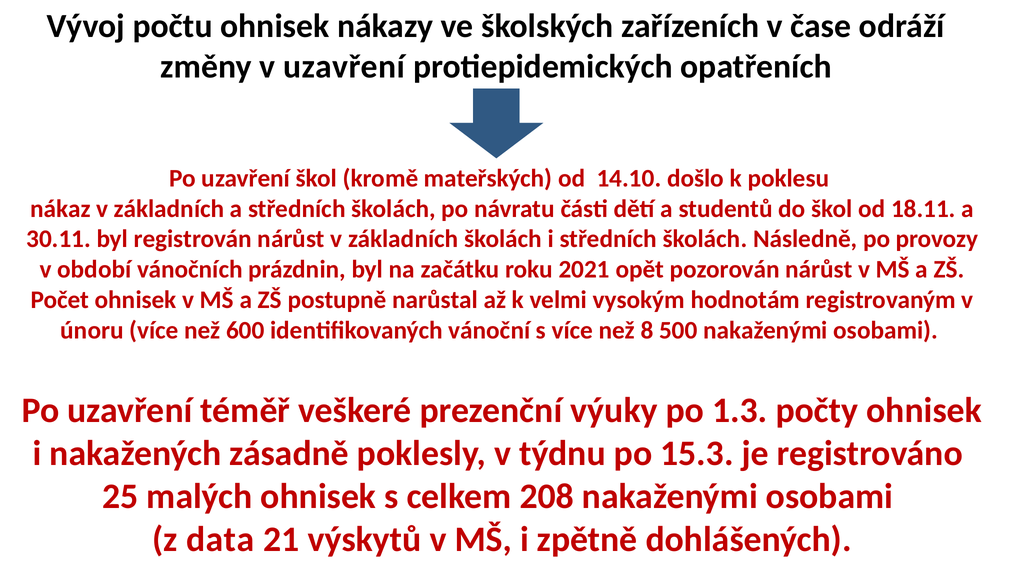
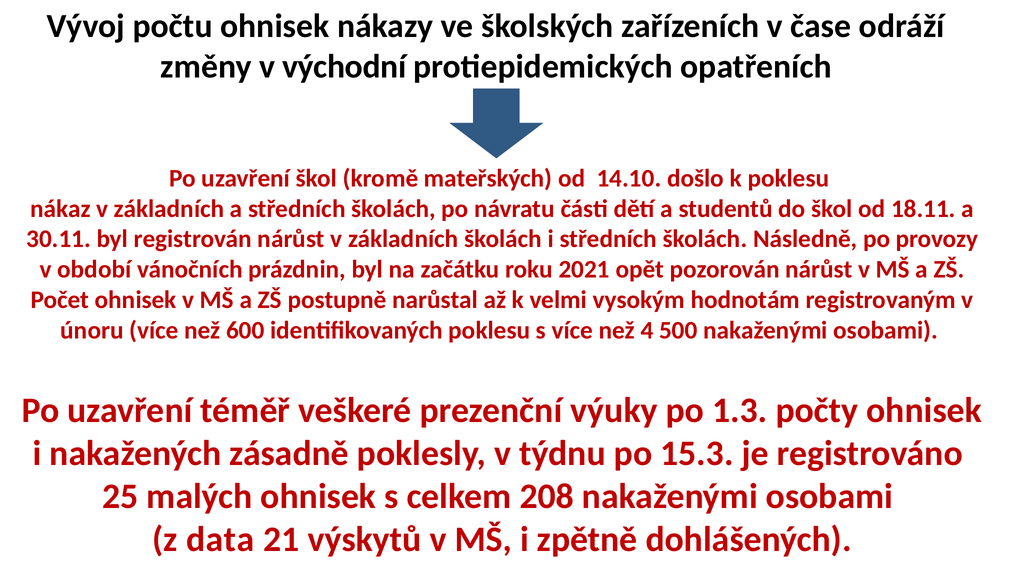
v uzavření: uzavření -> východní (344, 67)
identifikovaných vánoční: vánoční -> poklesu (489, 330)
8: 8 -> 4 (647, 330)
